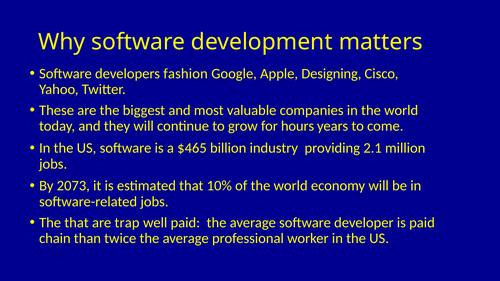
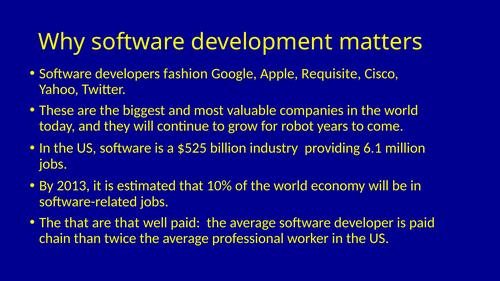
Designing: Designing -> Requisite (331, 74)
hours: hours -> robot (298, 126)
$465: $465 -> $525 (192, 148)
2.1: 2.1 -> 6.1 (373, 148)
2073: 2073 -> 2013 (73, 186)
are trap: trap -> that (127, 223)
